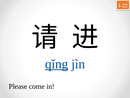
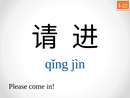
qǐng underline: present -> none (57, 64)
